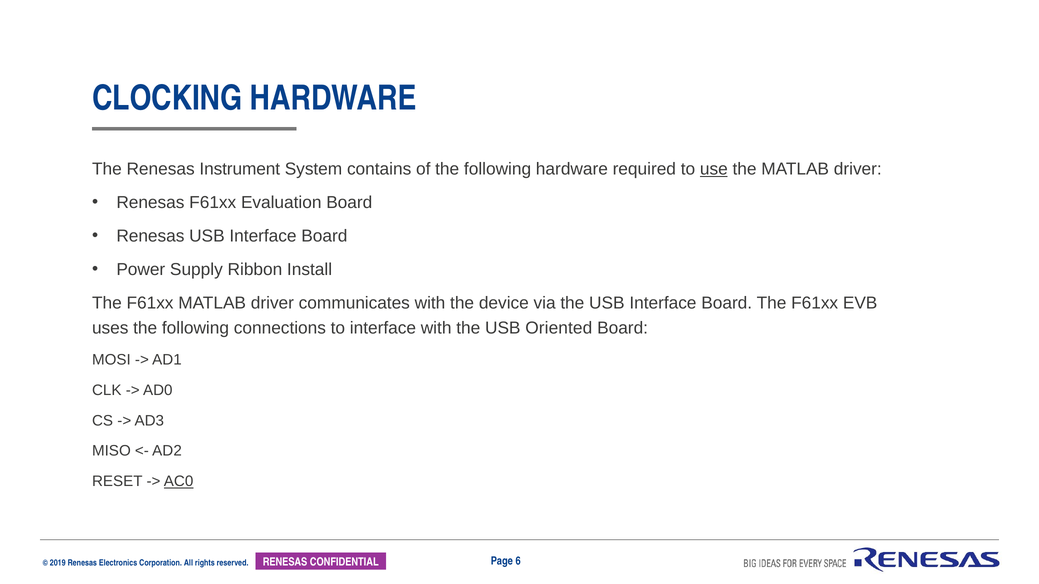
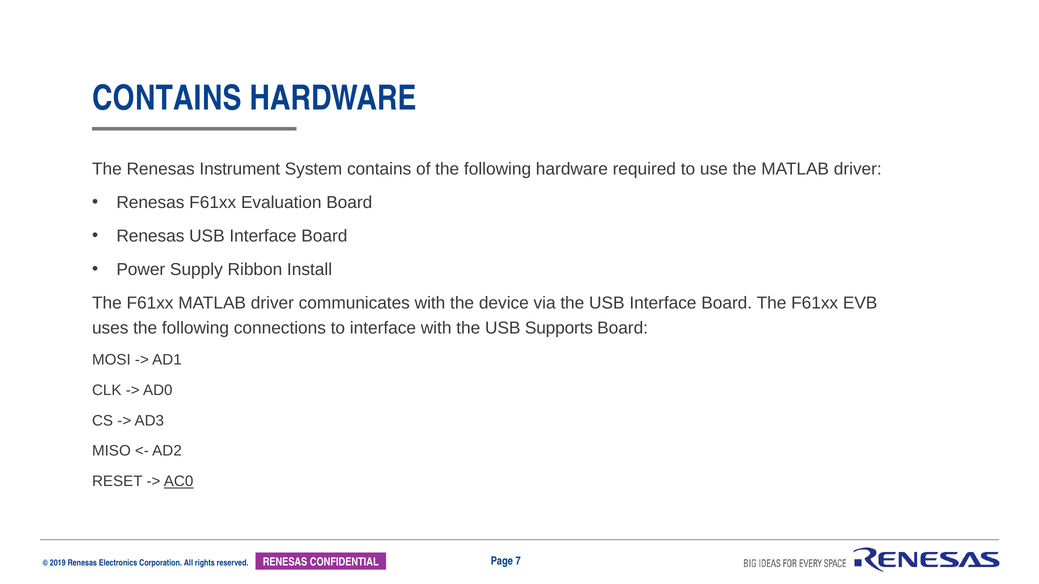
CLOCKING: CLOCKING -> CONTAINS (167, 99)
use underline: present -> none (714, 169)
Oriented: Oriented -> Supports (559, 328)
6: 6 -> 7 (518, 561)
